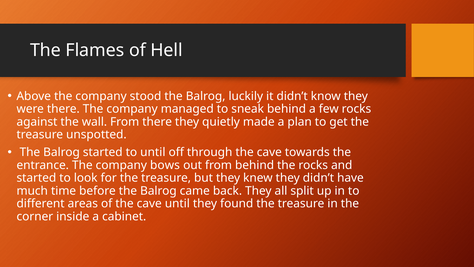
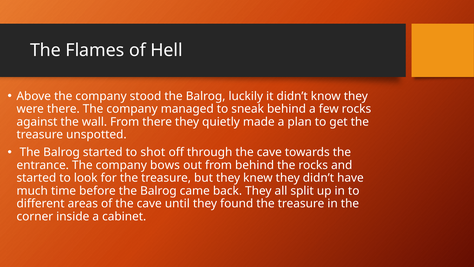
to until: until -> shot (153, 152)
